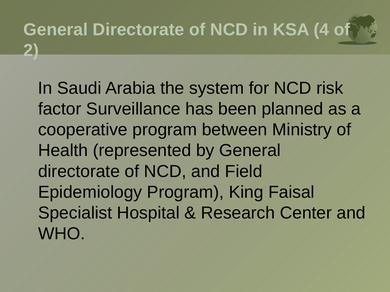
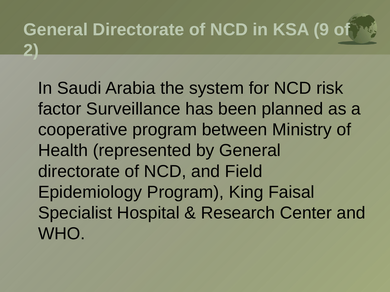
4: 4 -> 9 (321, 30)
